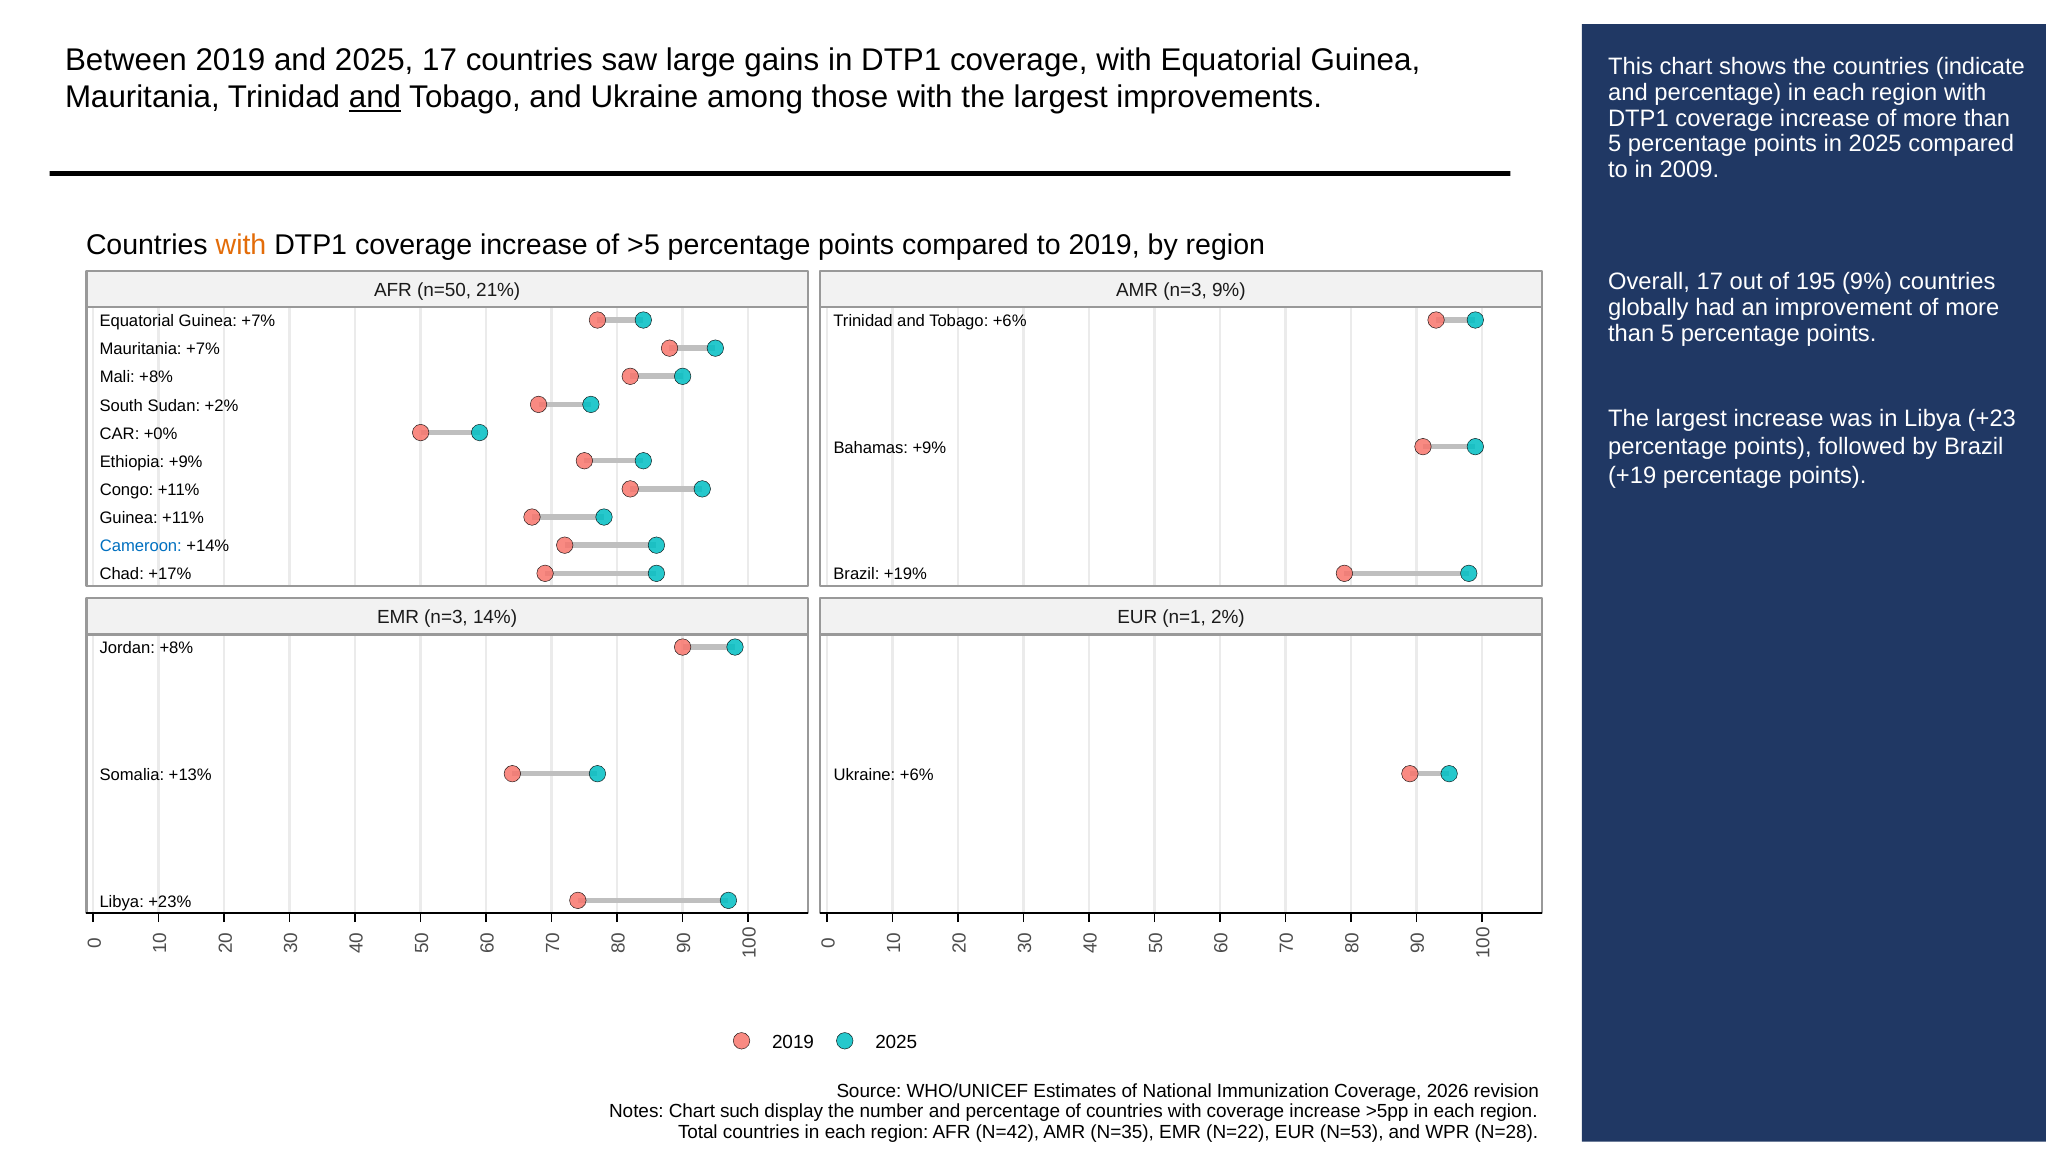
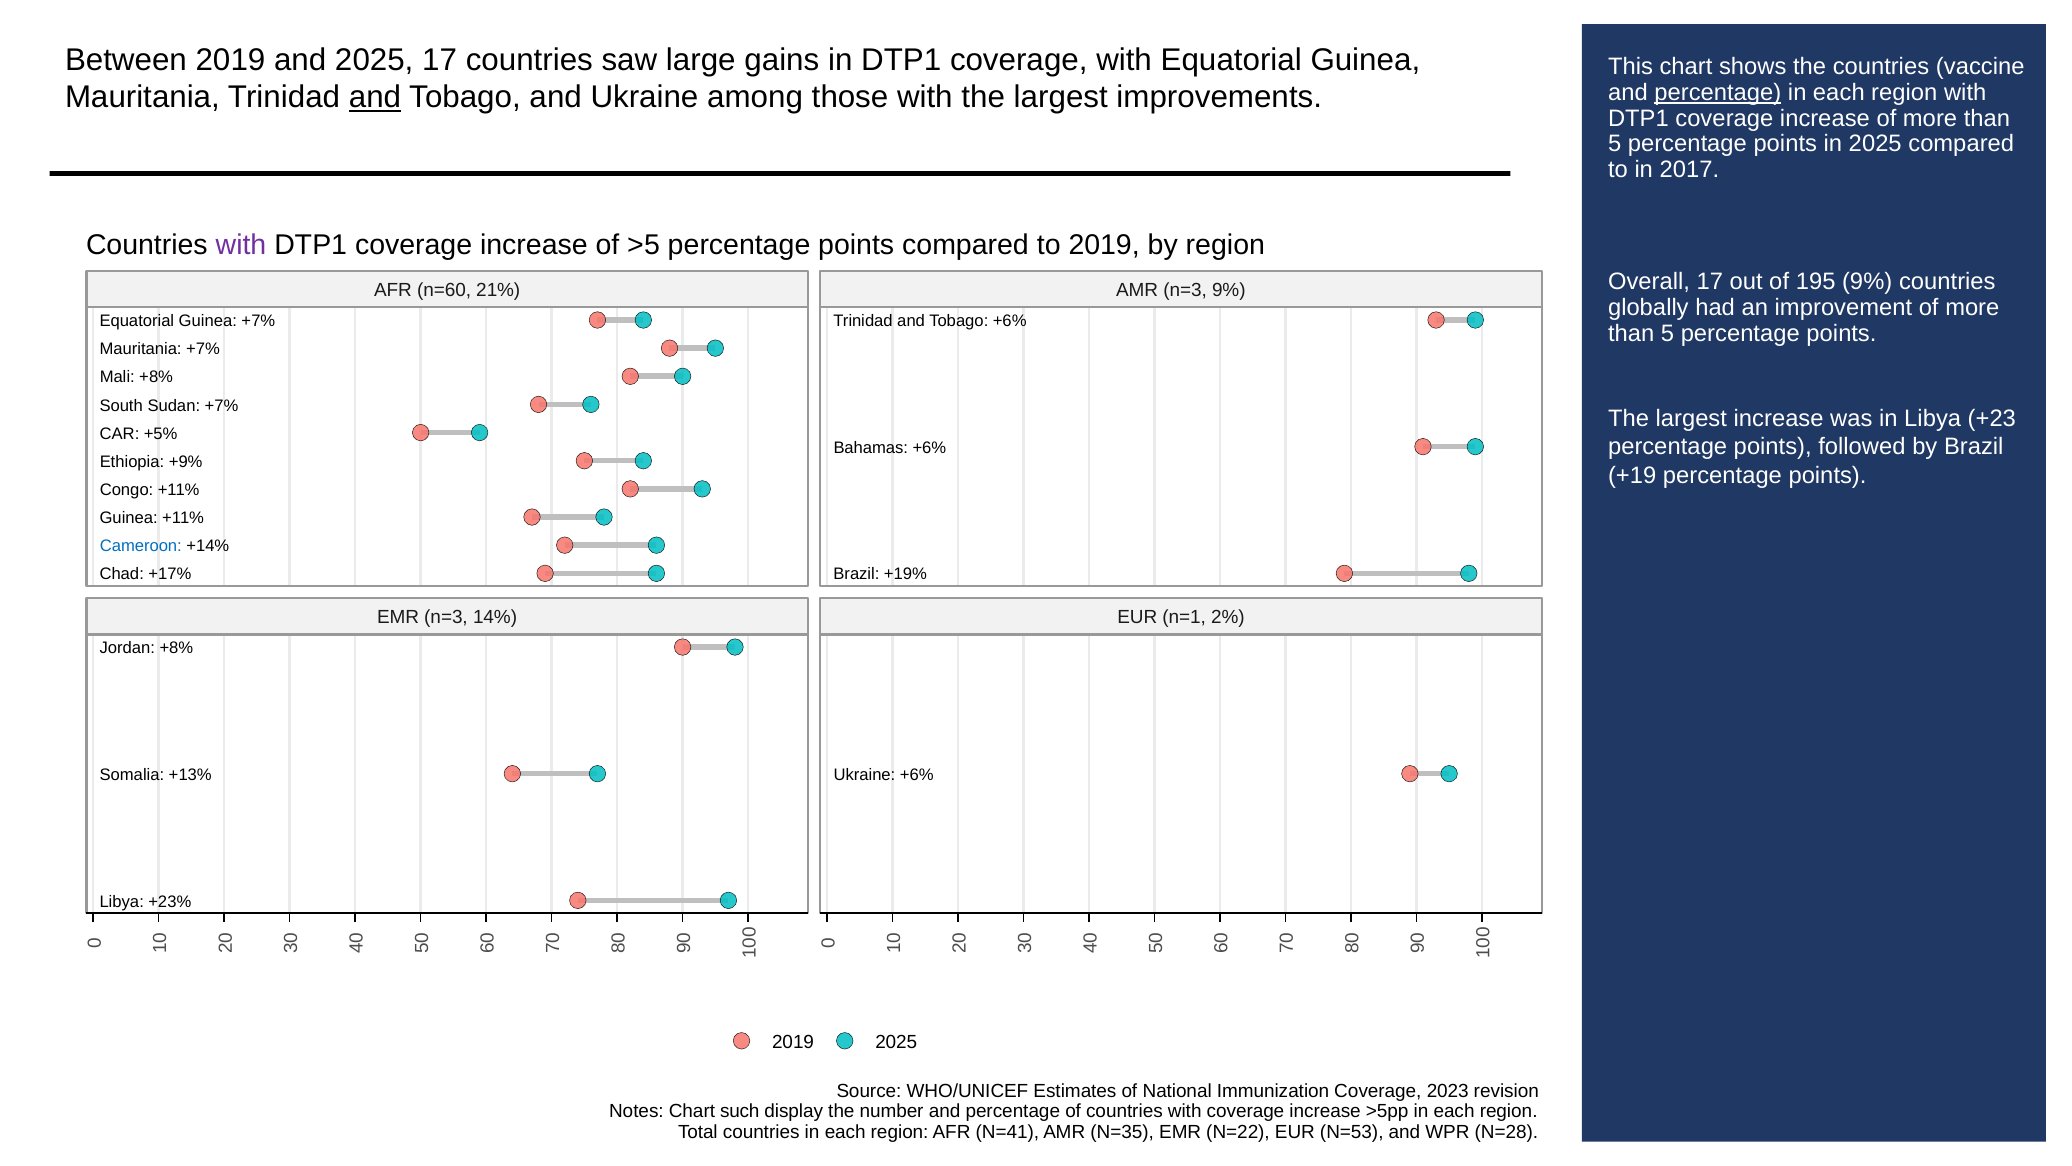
indicate: indicate -> vaccine (1980, 67)
percentage underline: none -> present (1718, 93)
2009: 2009 -> 2017 (1689, 170)
with colour: orange -> purple (241, 245)
n=50: n=50 -> n=60 (444, 290)
Sudan +2%: +2% -> +7% (222, 405)
+0%: +0% -> +5% (161, 434)
Bahamas +9%: +9% -> +6% (929, 448)
2026: 2026 -> 2023 (1448, 1091)
N=42: N=42 -> N=41 (1007, 1132)
